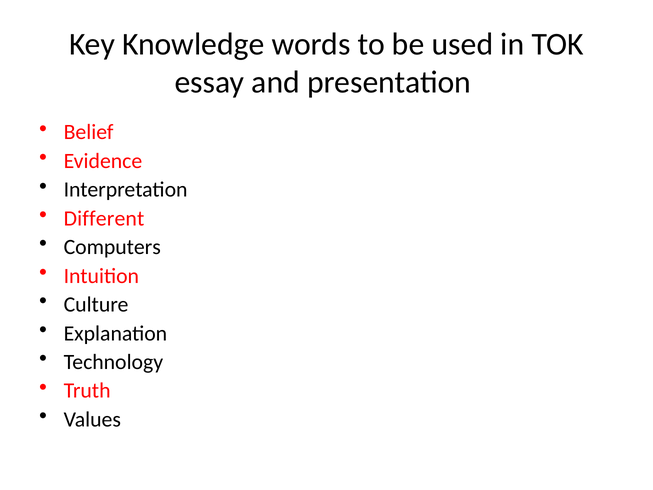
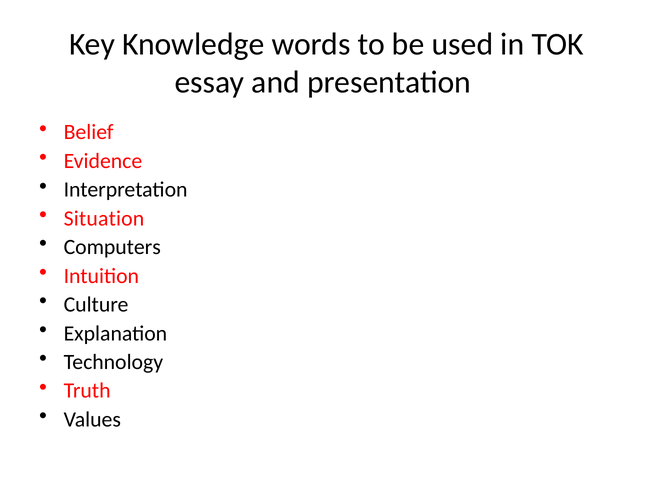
Different: Different -> Situation (104, 218)
